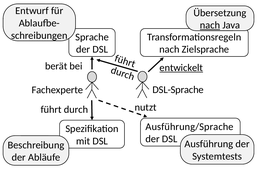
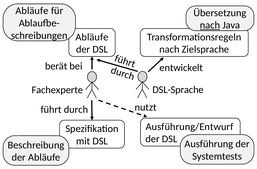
Entwurf: Entwurf -> Abläufe (32, 11)
Sprache: Sprache -> Abläufe (92, 37)
entwickelt underline: present -> none (181, 68)
Ausführung/Sprache: Ausführung/Sprache -> Ausführung/Entwurf (190, 127)
